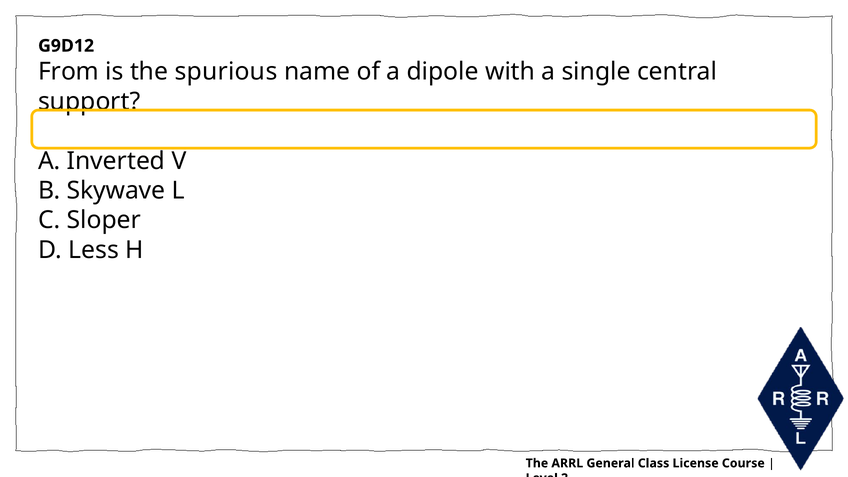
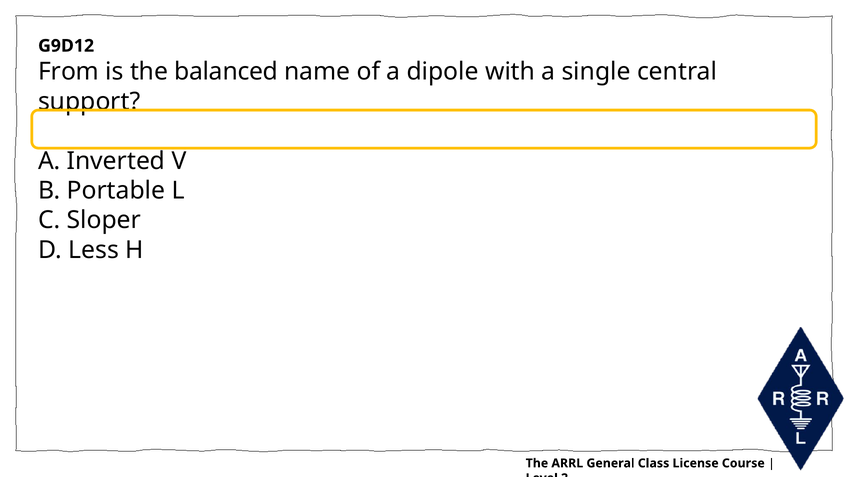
spurious: spurious -> balanced (226, 72)
Skywave: Skywave -> Portable (116, 191)
